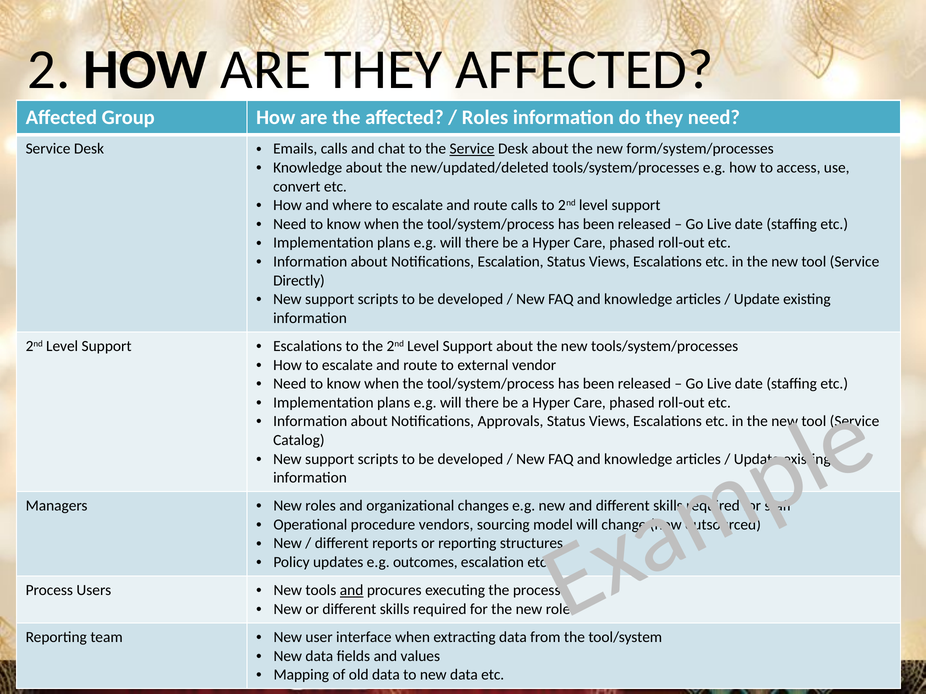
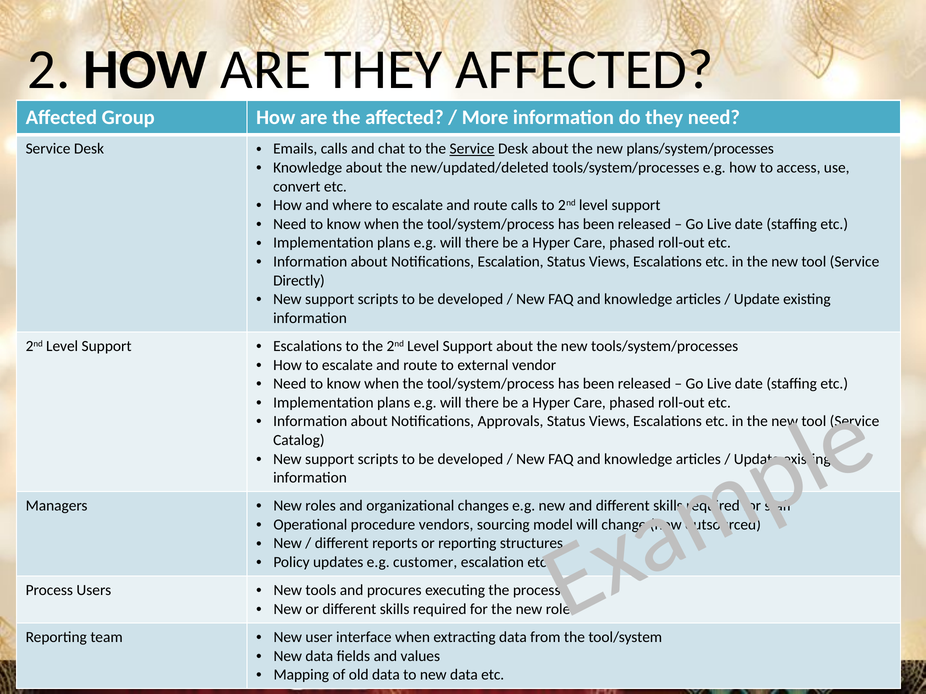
Roles: Roles -> More (485, 118)
form/system/processes: form/system/processes -> plans/system/processes (700, 149)
outcomes: outcomes -> customer (425, 563)
and underline: present -> none (352, 591)
